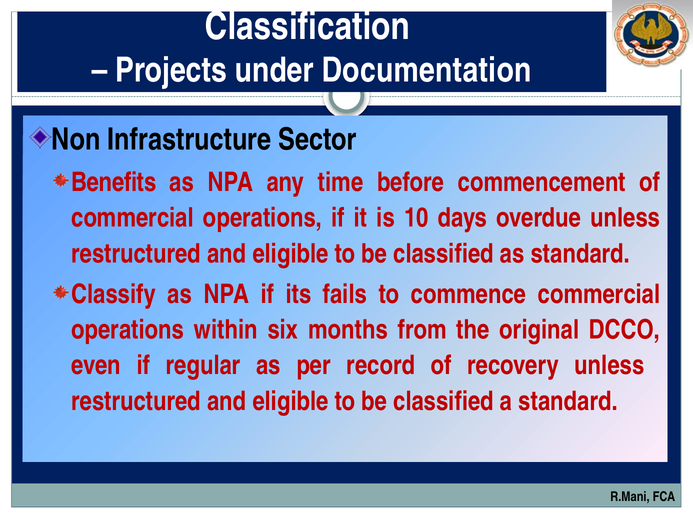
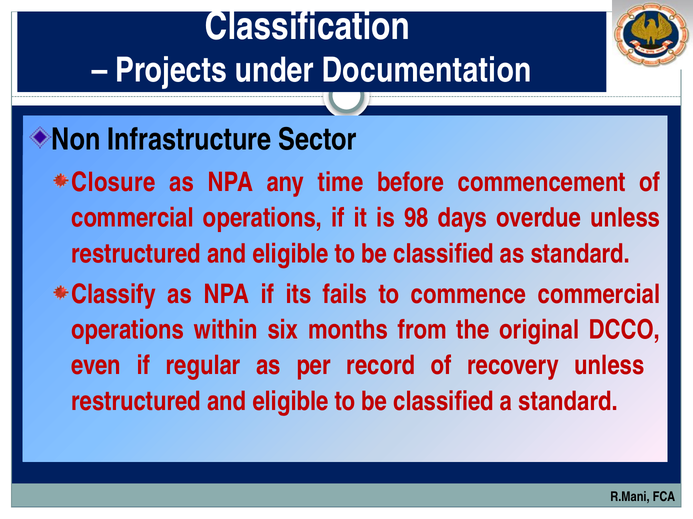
Benefits: Benefits -> Closure (113, 183)
10: 10 -> 98 (416, 218)
